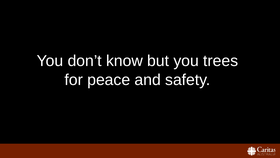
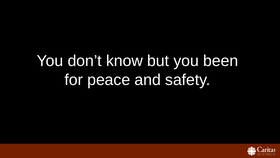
trees: trees -> been (221, 61)
